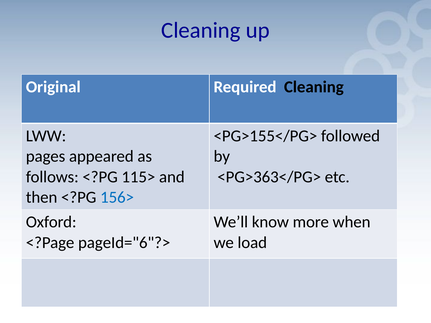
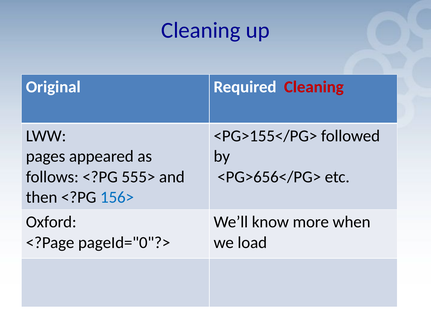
Cleaning colour: black -> red (314, 87)
115>: 115> -> 555> (138, 177)
<PG>363</PG>: <PG>363</PG> -> <PG>656</PG> (269, 177)
pageId="6"?>: pageId="6"?> -> pageId="0"?> (124, 243)
